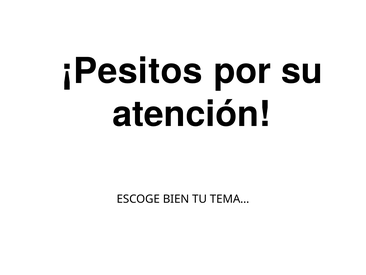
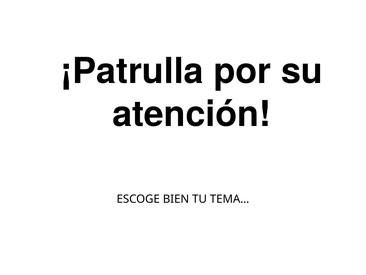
¡Pesitos: ¡Pesitos -> ¡Patrulla (132, 71)
